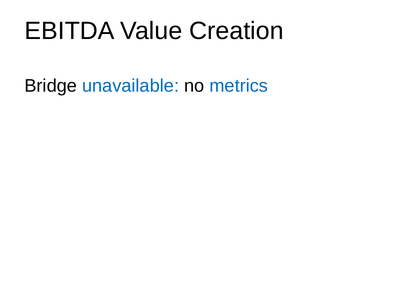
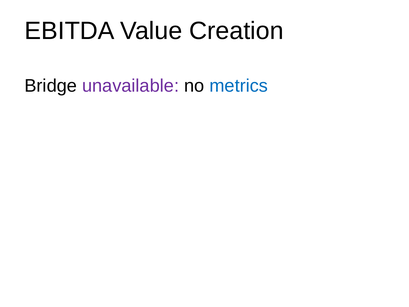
unavailable colour: blue -> purple (131, 86)
